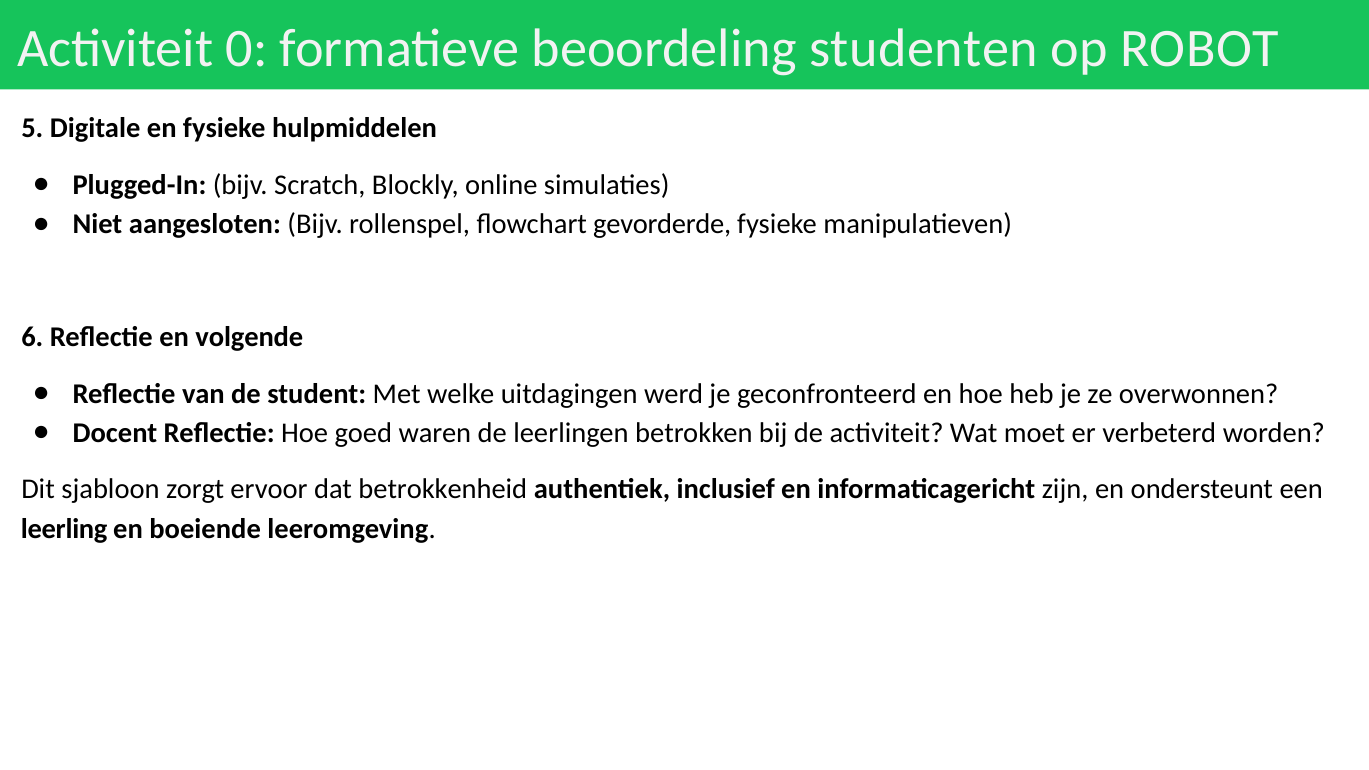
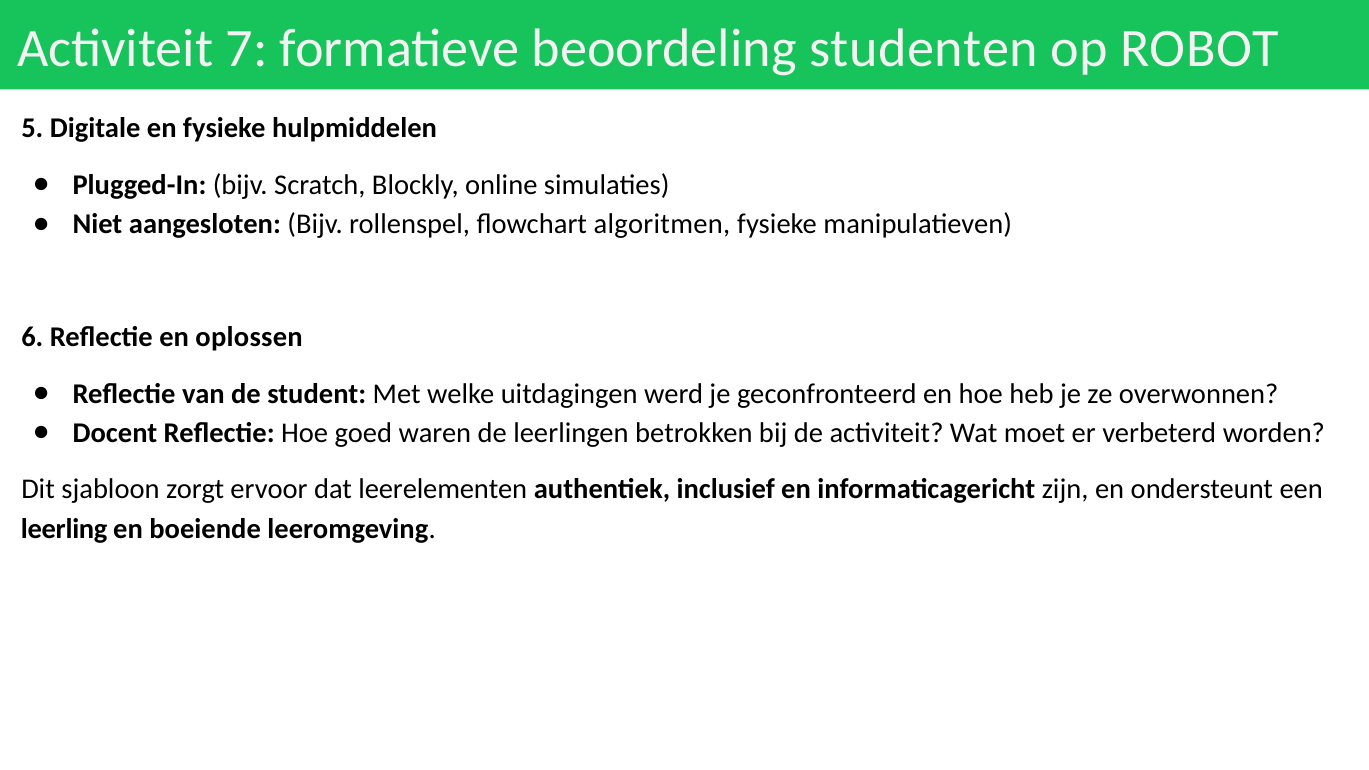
0: 0 -> 7 (247, 49)
gevorderde: gevorderde -> algoritmen (662, 224)
volgende: volgende -> oplossen (249, 337)
betrokkenheid: betrokkenheid -> leerelementen (443, 489)
